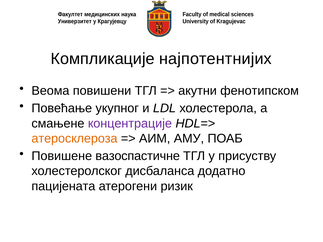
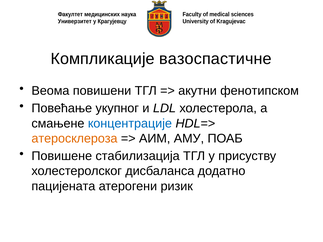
најпотентнијих: најпотентнијих -> вазоспастичне (215, 59)
концентрације colour: purple -> blue (130, 124)
вазоспастичне: вазоспастичне -> стабилизација (138, 156)
